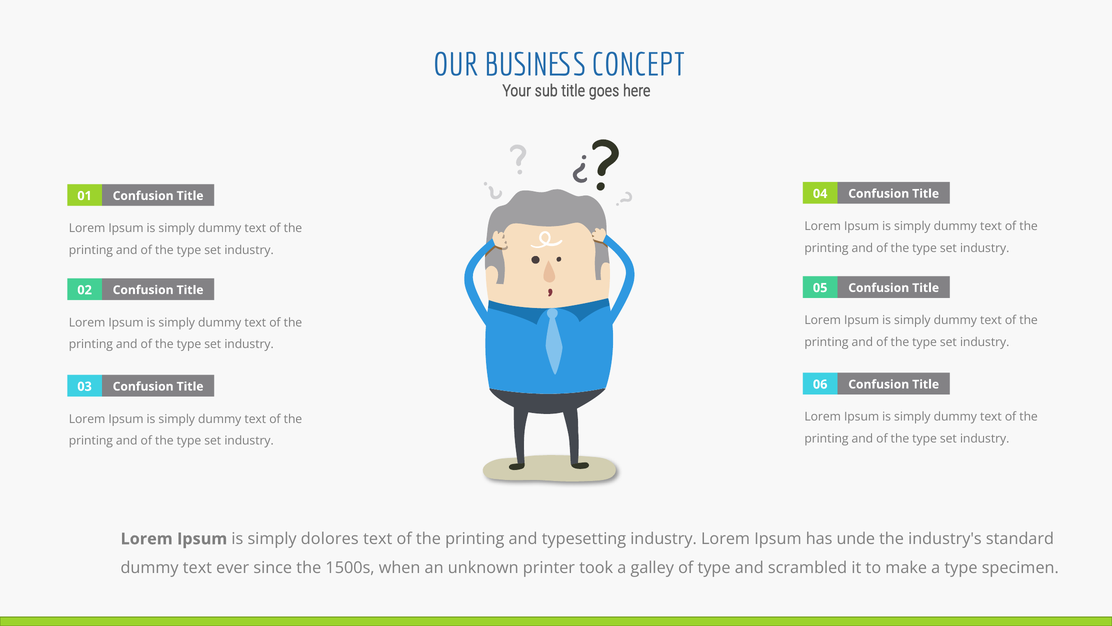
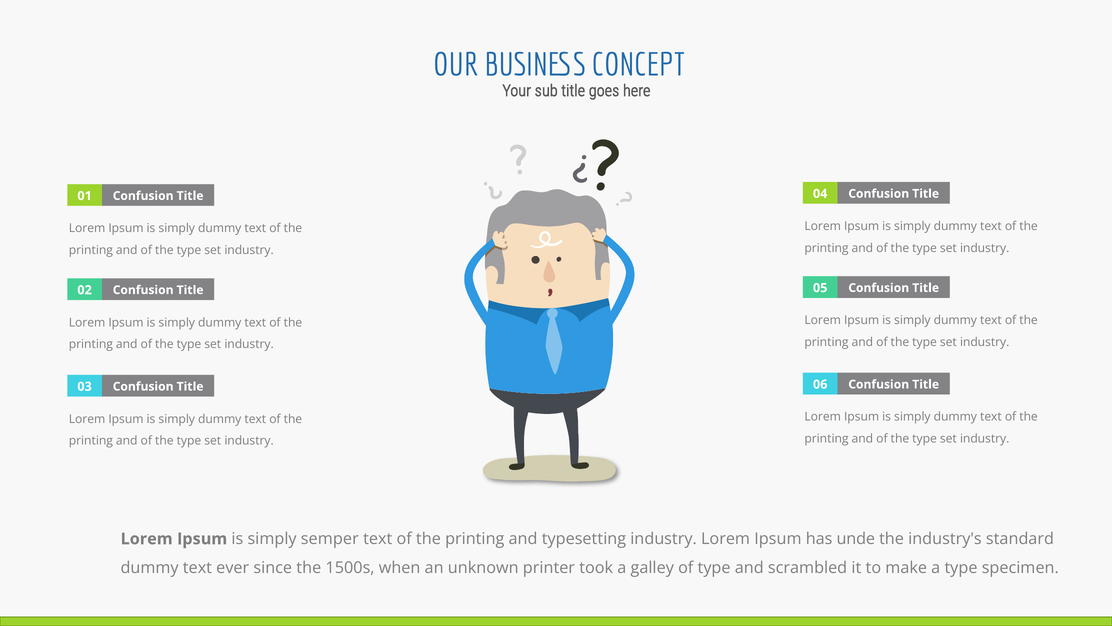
dolores: dolores -> semper (330, 538)
